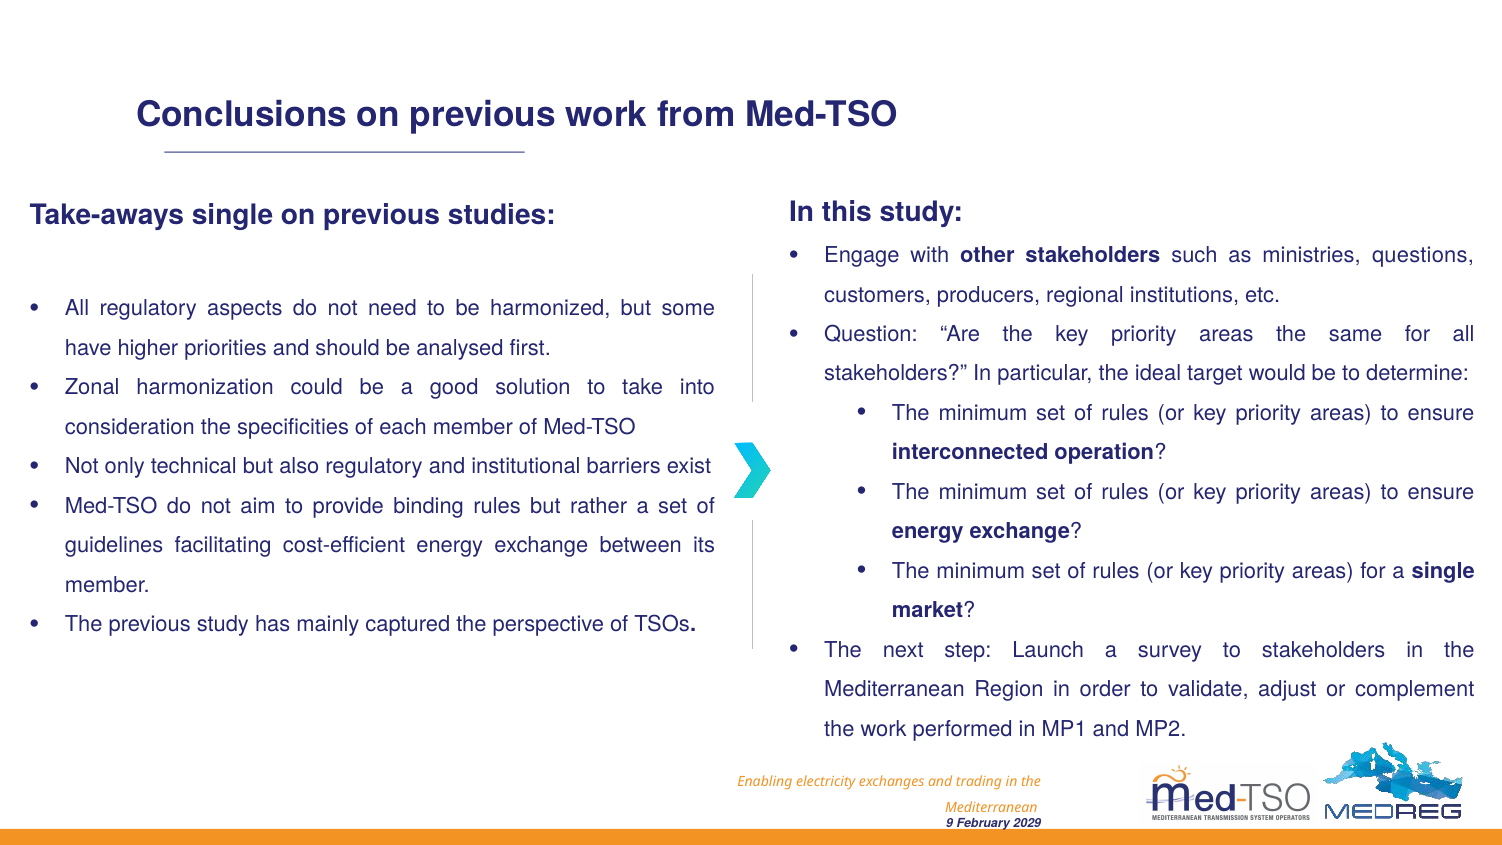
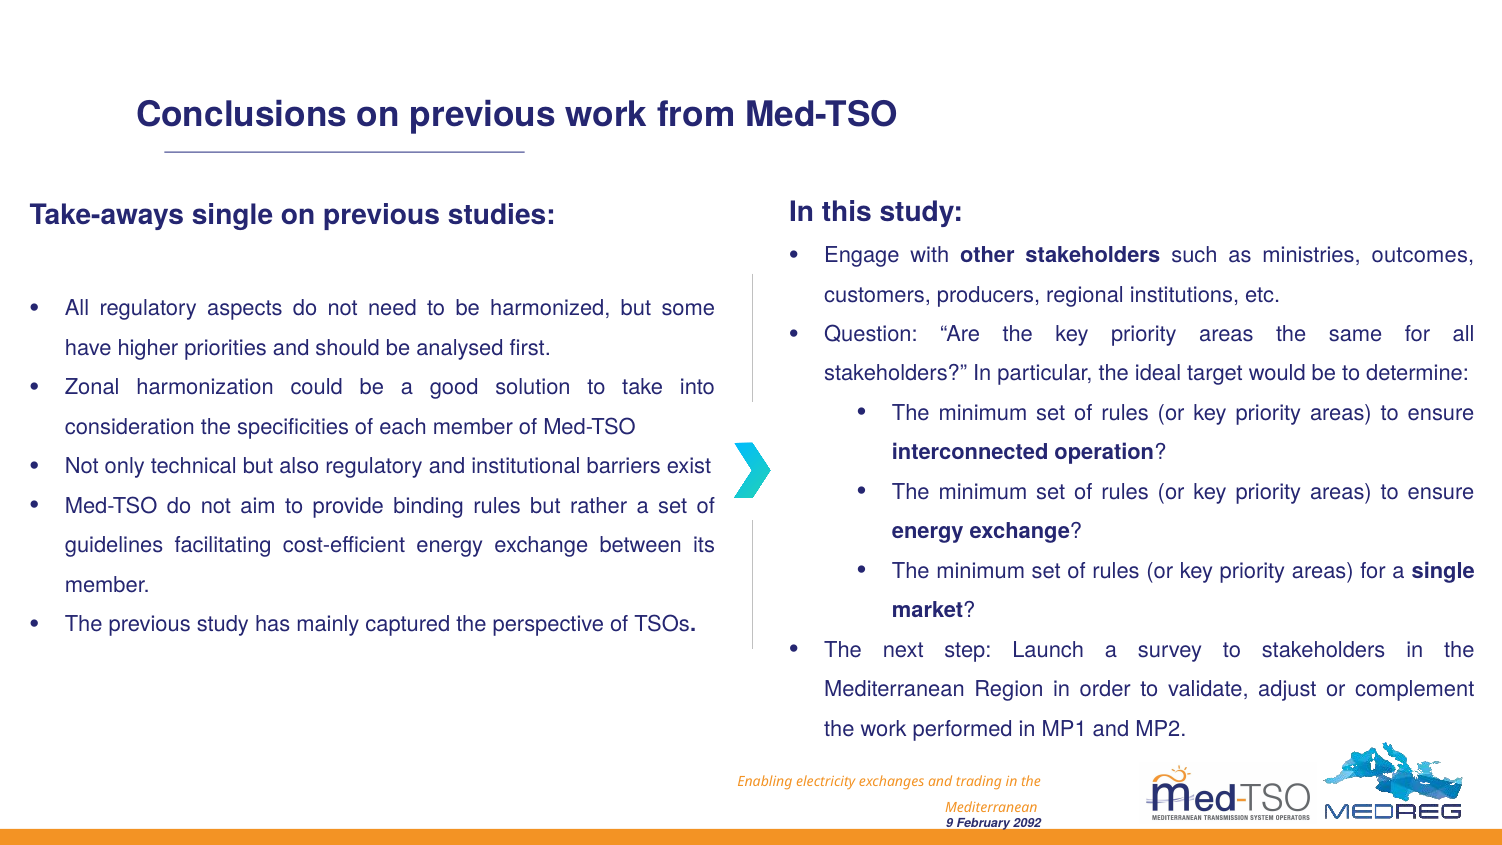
questions: questions -> outcomes (1423, 255)
2029: 2029 -> 2092 (1027, 823)
